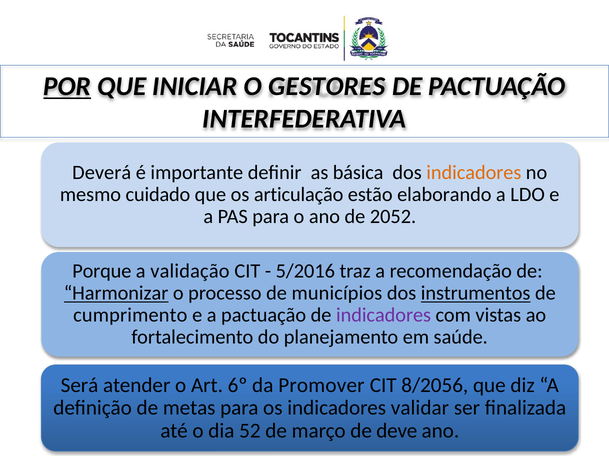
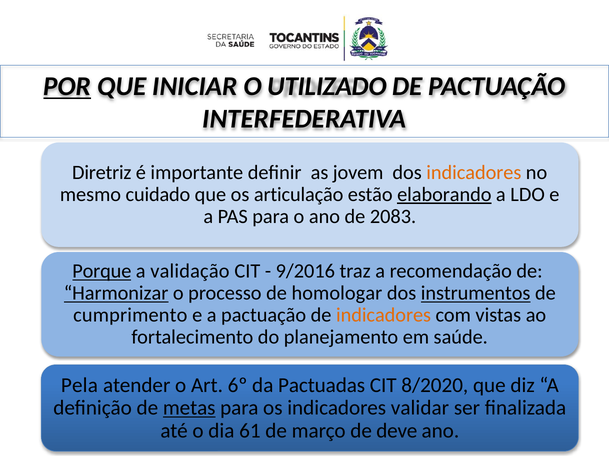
GESTORES: GESTORES -> UTILIZADO (327, 86)
Deverá: Deverá -> Diretriz (102, 173)
básica: básica -> jovem (358, 173)
elaborando underline: none -> present (444, 194)
2052: 2052 -> 2083 (393, 216)
Porque underline: none -> present (102, 271)
5/2016: 5/2016 -> 9/2016 (305, 271)
municípios: municípios -> homologar (337, 293)
indicadores colour: purple -> orange (384, 315)
Será: Será -> Pela (79, 385)
Promover: Promover -> Pactuadas (322, 385)
8/2056: 8/2056 -> 8/2020 (435, 385)
metas underline: none -> present (189, 408)
52: 52 -> 61 (250, 430)
